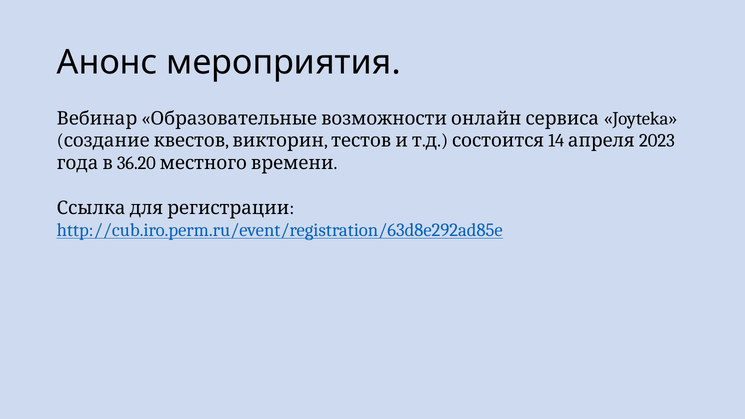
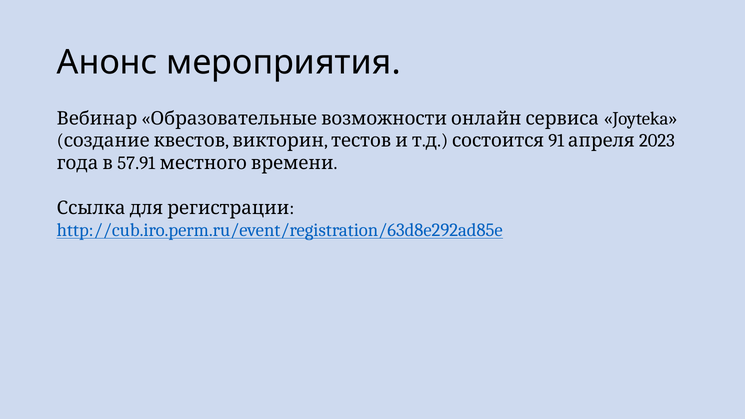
14: 14 -> 91 (556, 141)
36.20: 36.20 -> 57.91 (136, 163)
